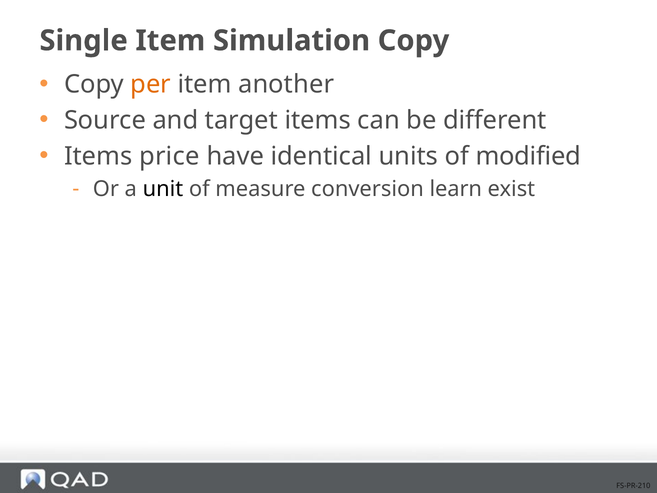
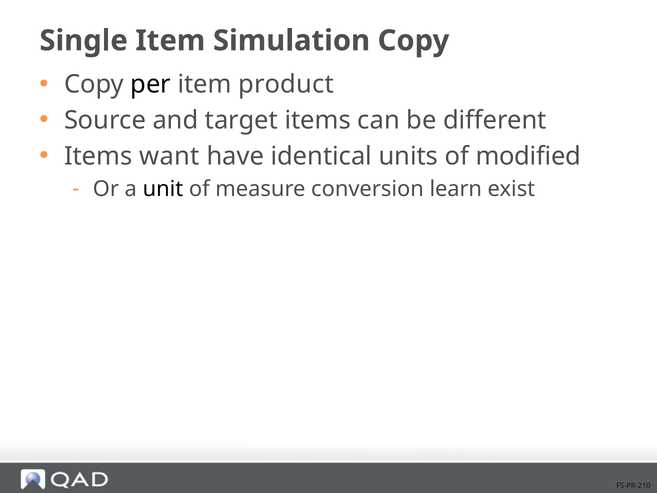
per colour: orange -> black (151, 84)
another: another -> product (286, 84)
price: price -> want (169, 156)
